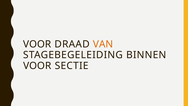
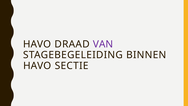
VOOR: VOOR -> HAVO (37, 44)
VAN colour: orange -> purple (103, 44)
VOOR: VOOR -> HAVO (37, 66)
